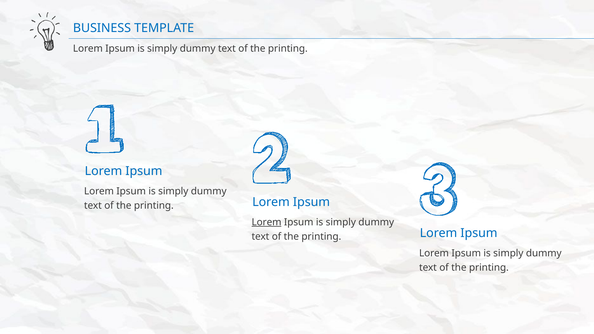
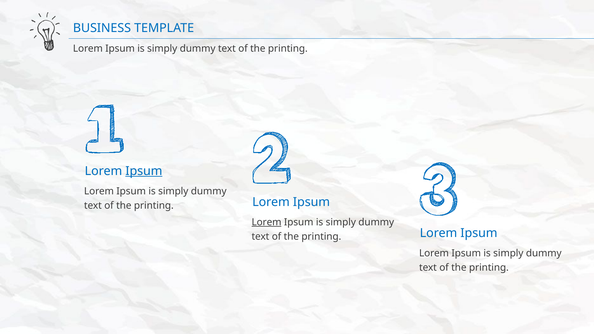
Ipsum underline: none -> present (144, 171)
